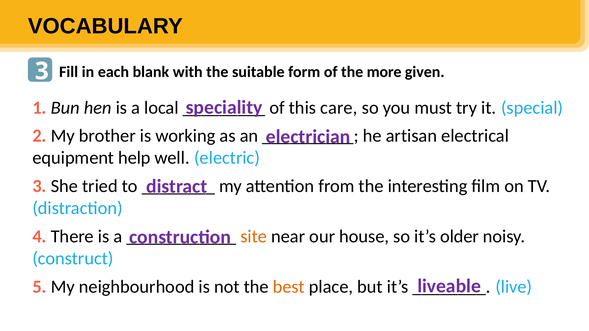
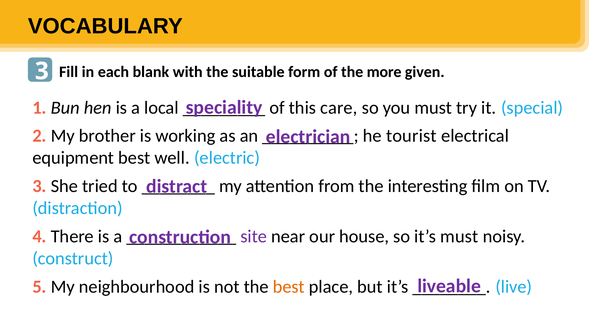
artisan: artisan -> tourist (411, 136)
equipment help: help -> best (134, 158)
site colour: orange -> purple (254, 237)
it’s older: older -> must (459, 237)
